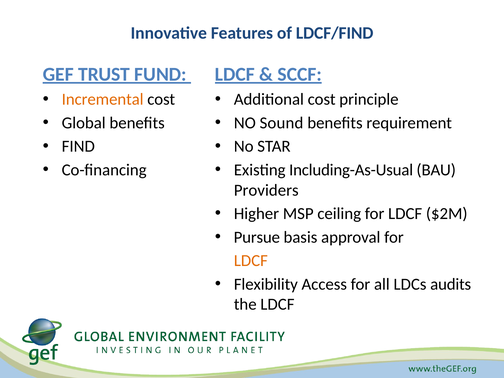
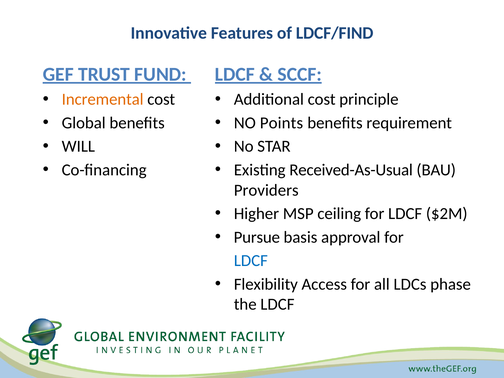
Sound: Sound -> Points (281, 123)
FIND: FIND -> WILL (78, 146)
Including-As-Usual: Including-As-Usual -> Received-As-Usual (351, 170)
LDCF colour: orange -> blue (251, 261)
audits: audits -> phase (451, 284)
